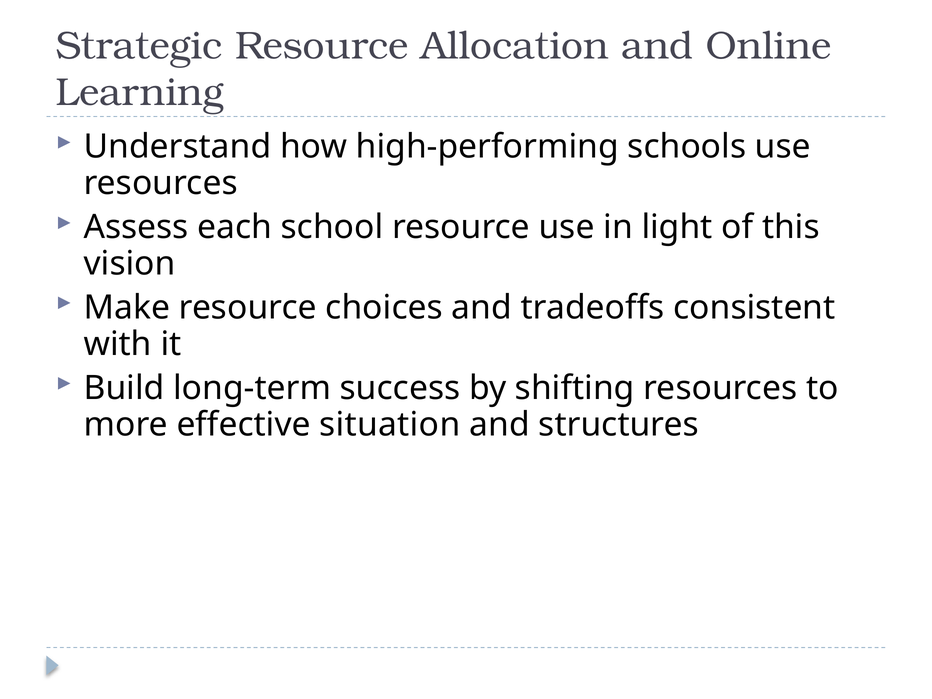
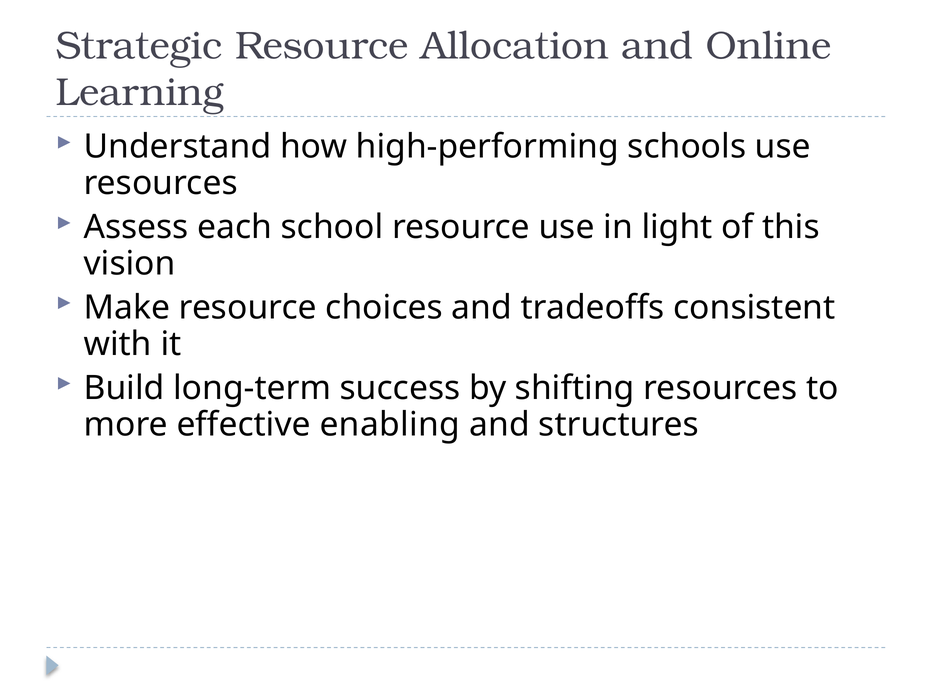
situation: situation -> enabling (390, 424)
